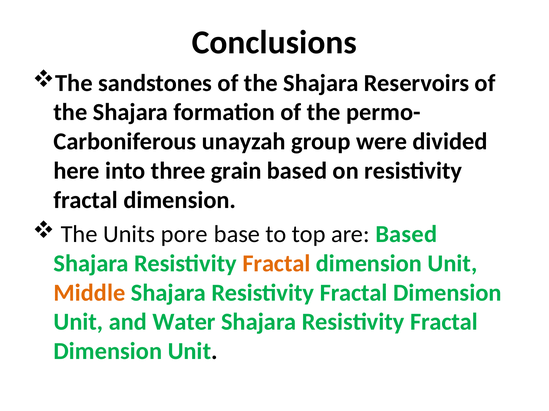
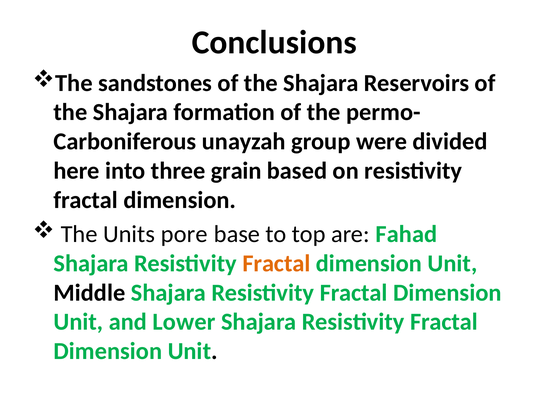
are Based: Based -> Fahad (406, 235)
Middle colour: orange -> black (89, 293)
Water: Water -> Lower (184, 323)
